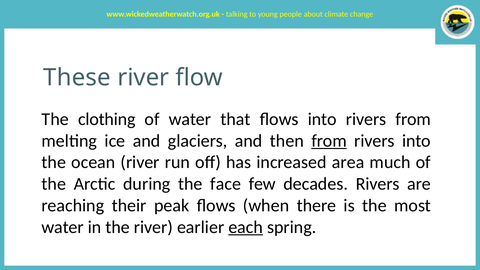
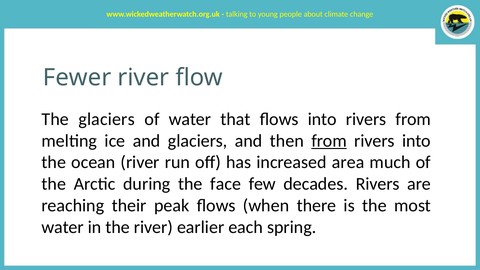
These: These -> Fewer (77, 78)
The clothing: clothing -> glaciers (107, 119)
each underline: present -> none (246, 227)
